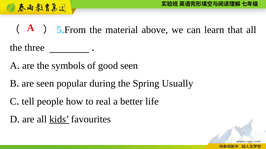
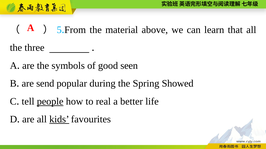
are seen: seen -> send (45, 84)
Usually: Usually -> Showed (178, 84)
people underline: none -> present (50, 102)
